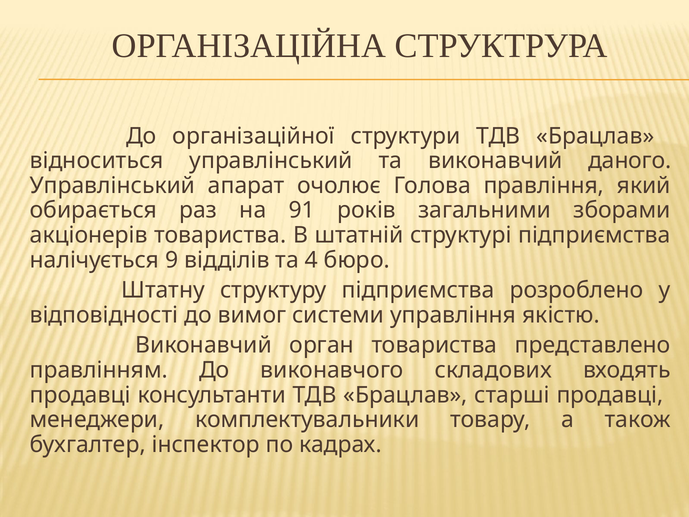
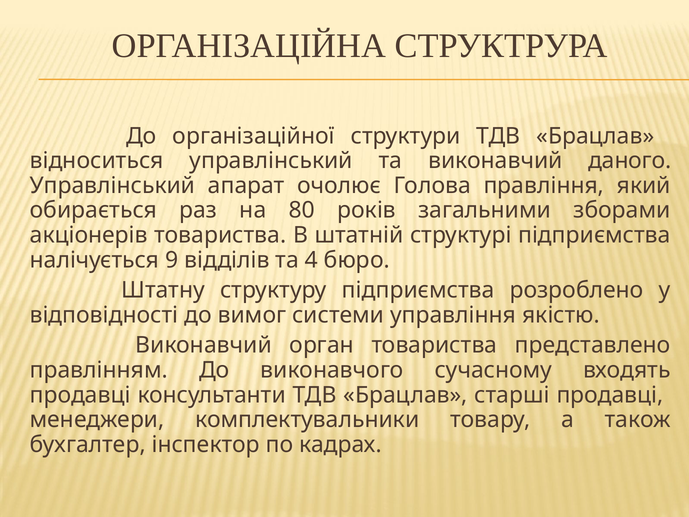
91: 91 -> 80 (302, 210)
складових: складових -> сучасному (493, 370)
